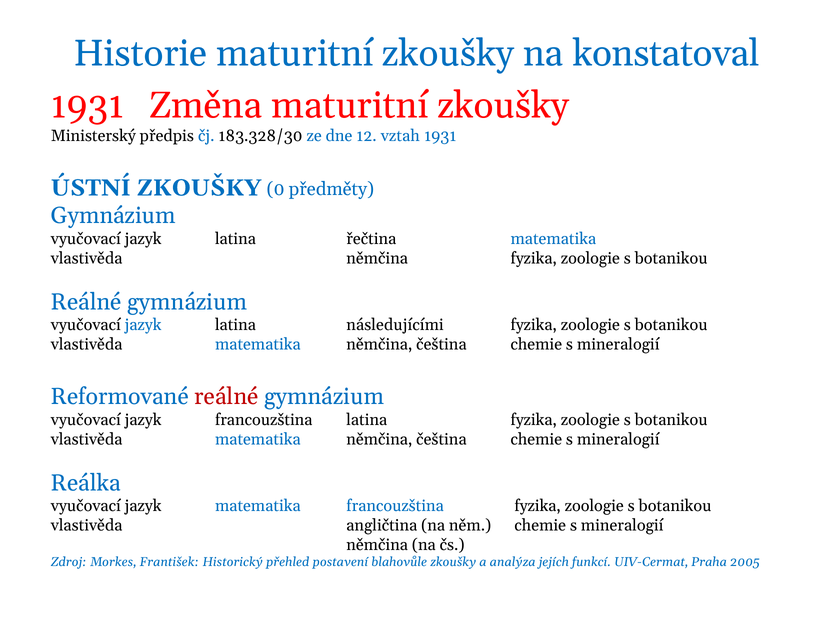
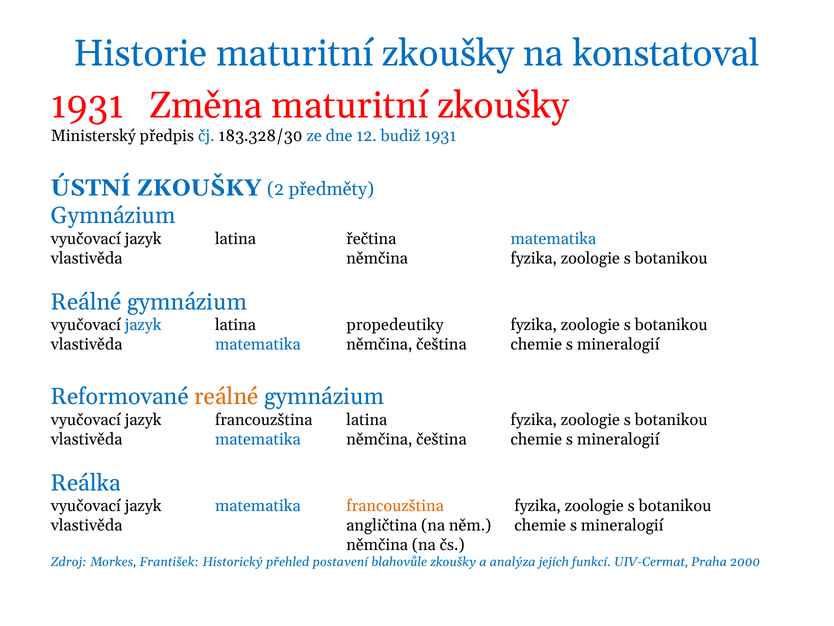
vztah: vztah -> budiž (400, 136)
0: 0 -> 2 (276, 189)
následujícími: následujícími -> propedeutiky (395, 325)
reálné colour: red -> orange (226, 396)
francouzština colour: blue -> orange (395, 506)
2005: 2005 -> 2000 (745, 562)
